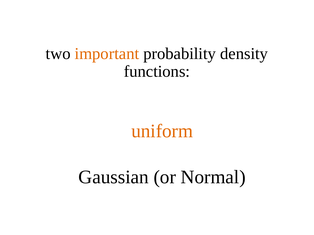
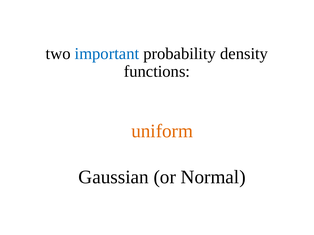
important colour: orange -> blue (107, 54)
